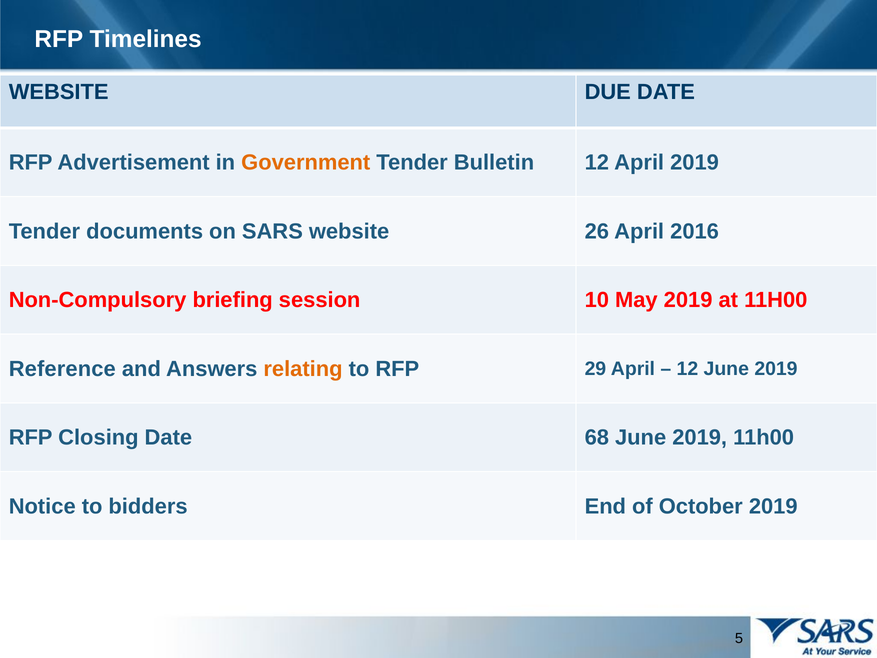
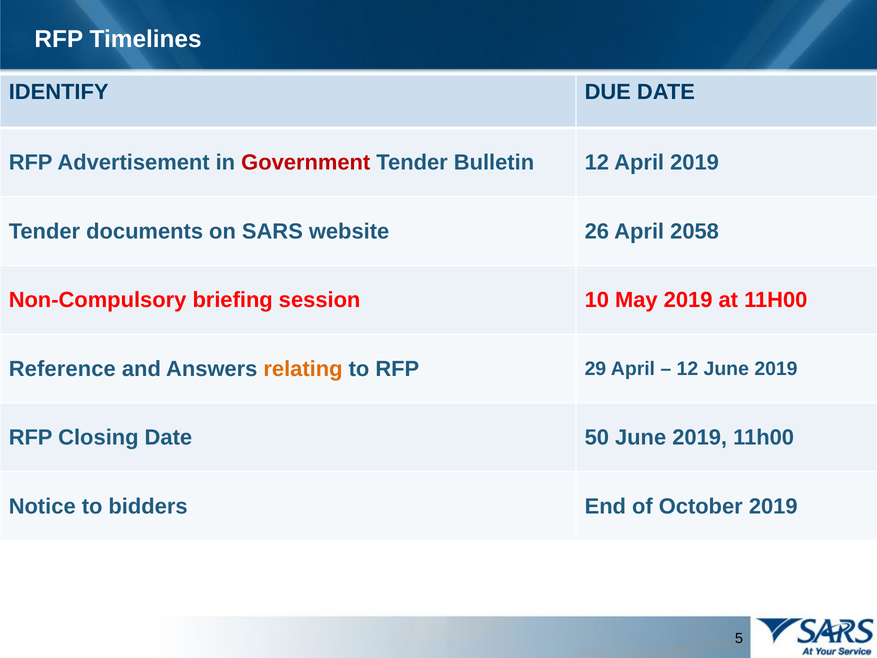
WEBSITE: WEBSITE -> IDENTIFY (59, 92)
Government colour: orange -> red (306, 163)
2016: 2016 -> 2058 (695, 231)
68: 68 -> 50 (597, 437)
